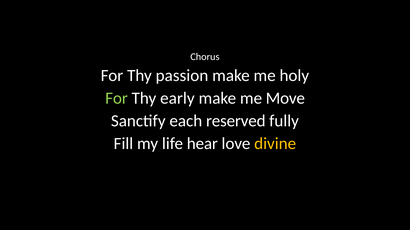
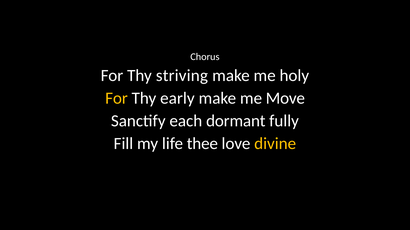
passion: passion -> striving (182, 76)
For colour: light green -> yellow (117, 99)
reserved: reserved -> dormant (236, 121)
hear: hear -> thee (202, 144)
